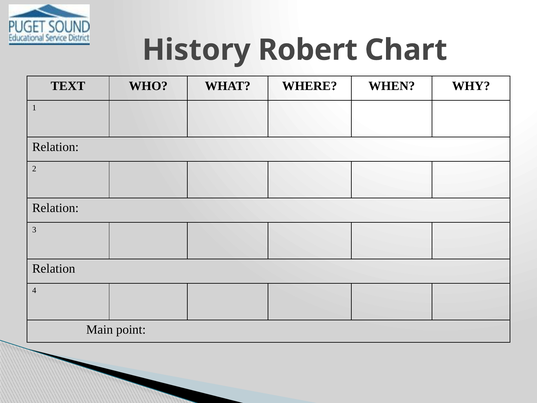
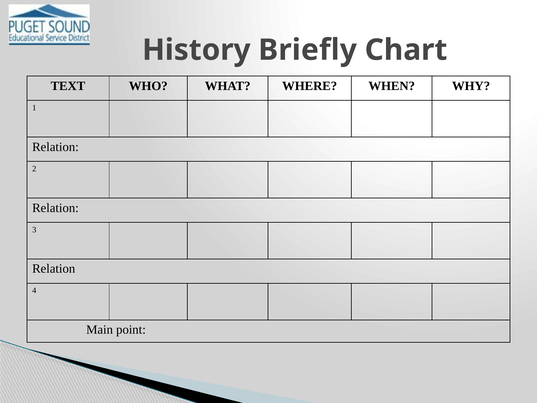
Robert: Robert -> Briefly (308, 50)
